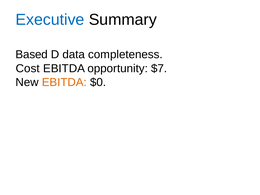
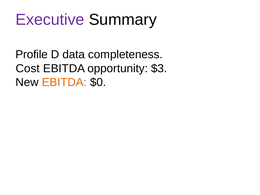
Executive colour: blue -> purple (50, 20)
Based: Based -> Profile (32, 55)
$7: $7 -> $3 (159, 68)
